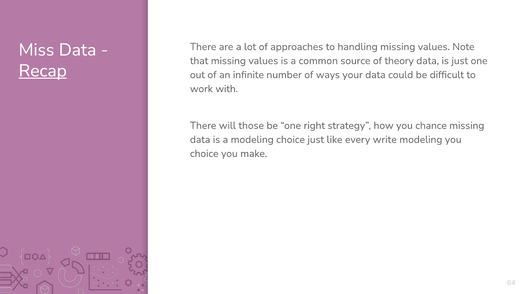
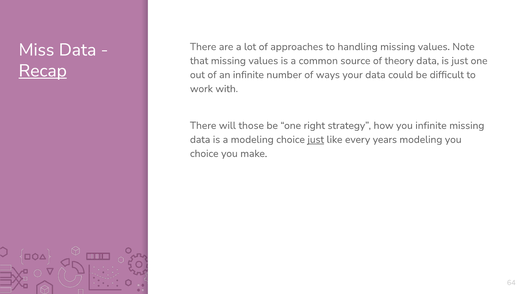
you chance: chance -> infinite (431, 126)
just underline: none -> present (316, 140)
write: write -> years (385, 140)
